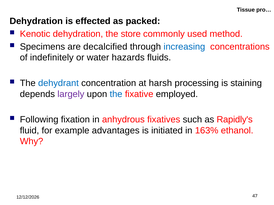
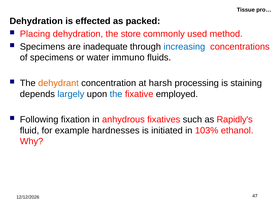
Kenotic: Kenotic -> Placing (35, 34)
decalcified: decalcified -> inadequate (105, 47)
of indefinitely: indefinitely -> specimens (52, 58)
hazards: hazards -> immuno (128, 58)
dehydrant colour: blue -> orange (58, 83)
largely colour: purple -> blue (71, 94)
advantages: advantages -> hardnesses (116, 131)
163%: 163% -> 103% (207, 131)
